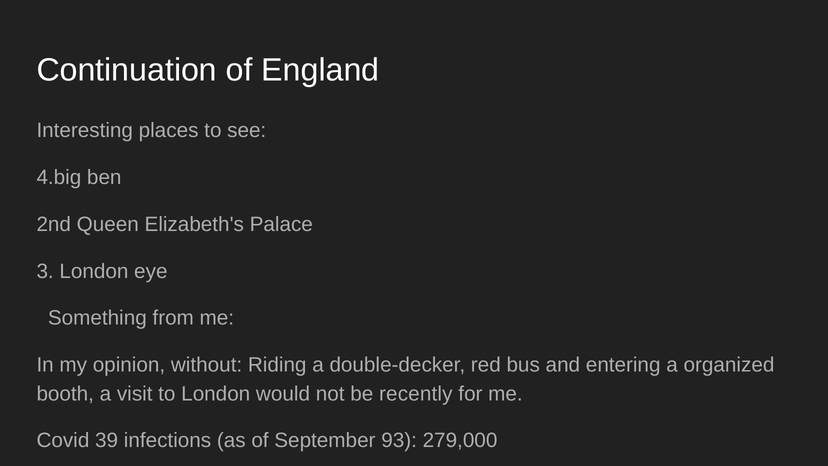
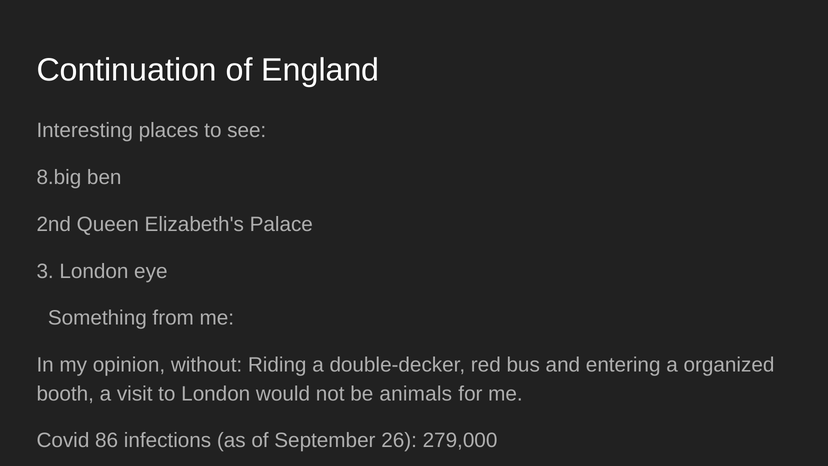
4.big: 4.big -> 8.big (59, 177)
recently: recently -> animals (416, 393)
39: 39 -> 86 (107, 440)
93: 93 -> 26 (399, 440)
